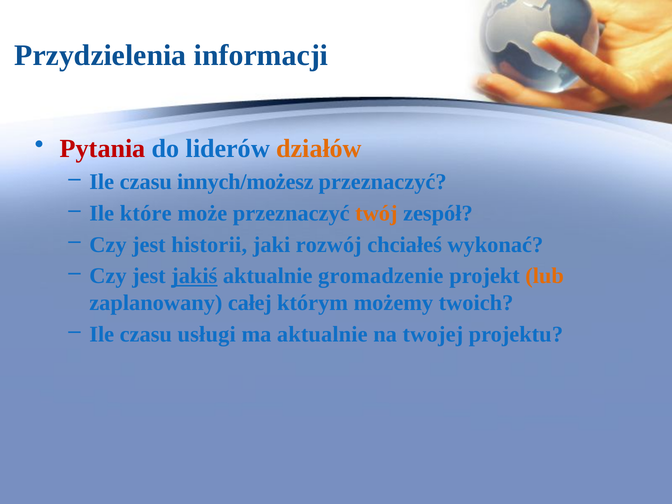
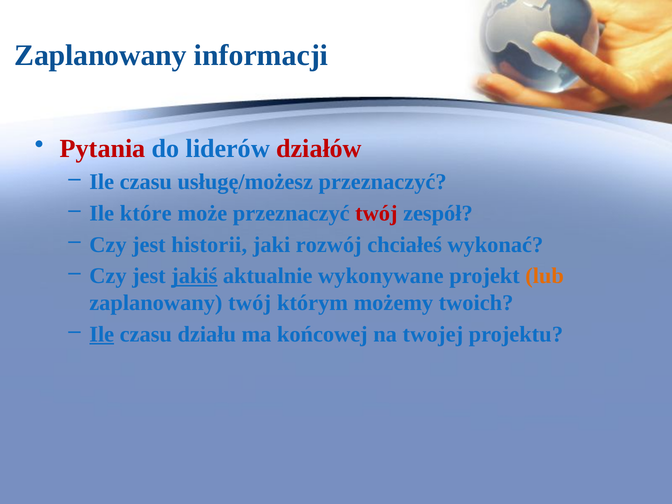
Przydzielenia: Przydzielenia -> Zaplanowany (101, 55)
działów colour: orange -> red (319, 149)
innych/możesz: innych/możesz -> usługę/możesz (245, 182)
twój colour: orange -> red (376, 213)
gromadzenie: gromadzenie -> wykonywane (381, 276)
zaplanowany całej: całej -> twój (250, 303)
Ile underline: none -> present (102, 334)
usługi: usługi -> działu (207, 334)
ma aktualnie: aktualnie -> końcowej (322, 334)
